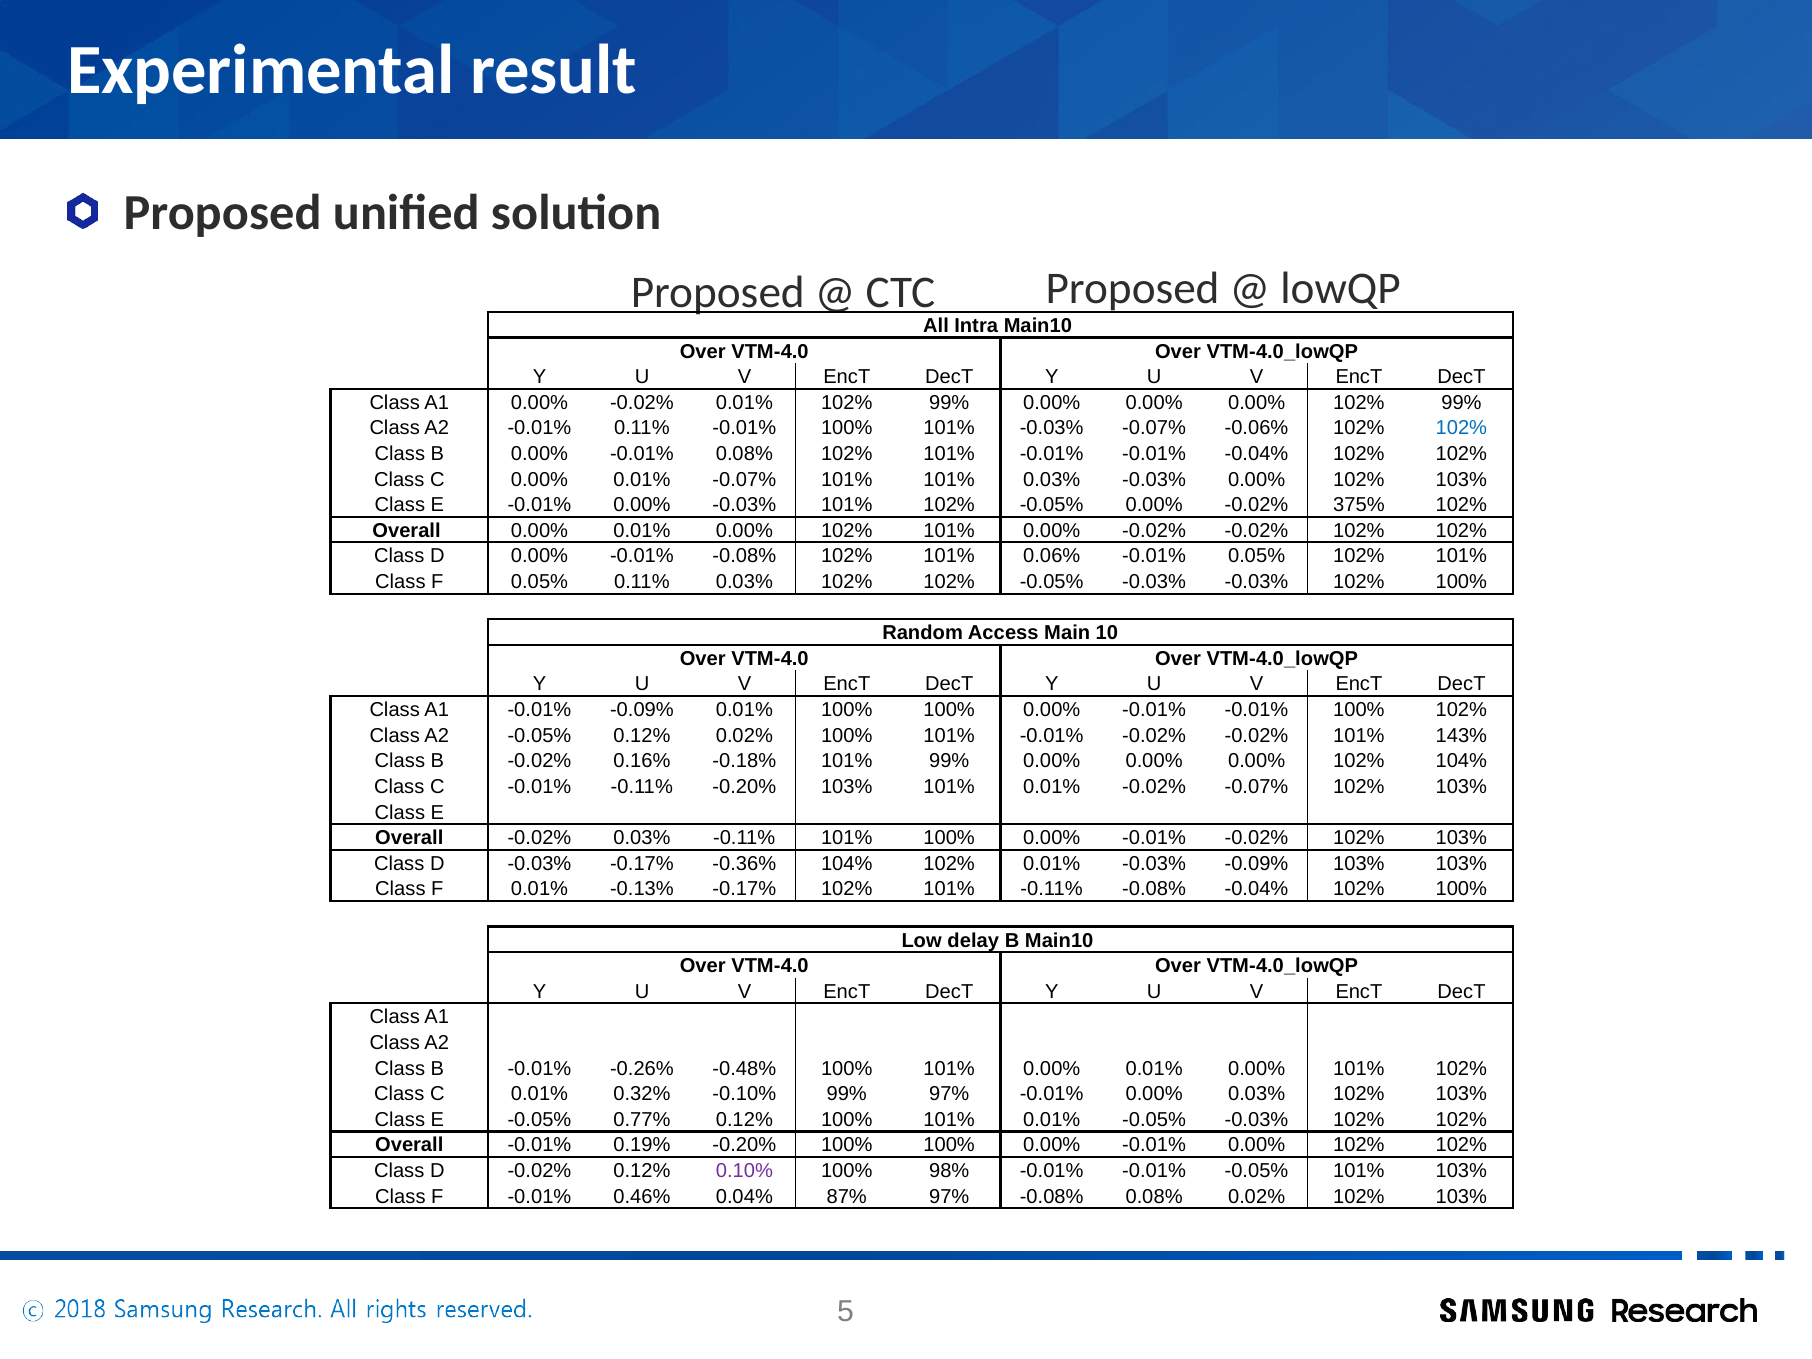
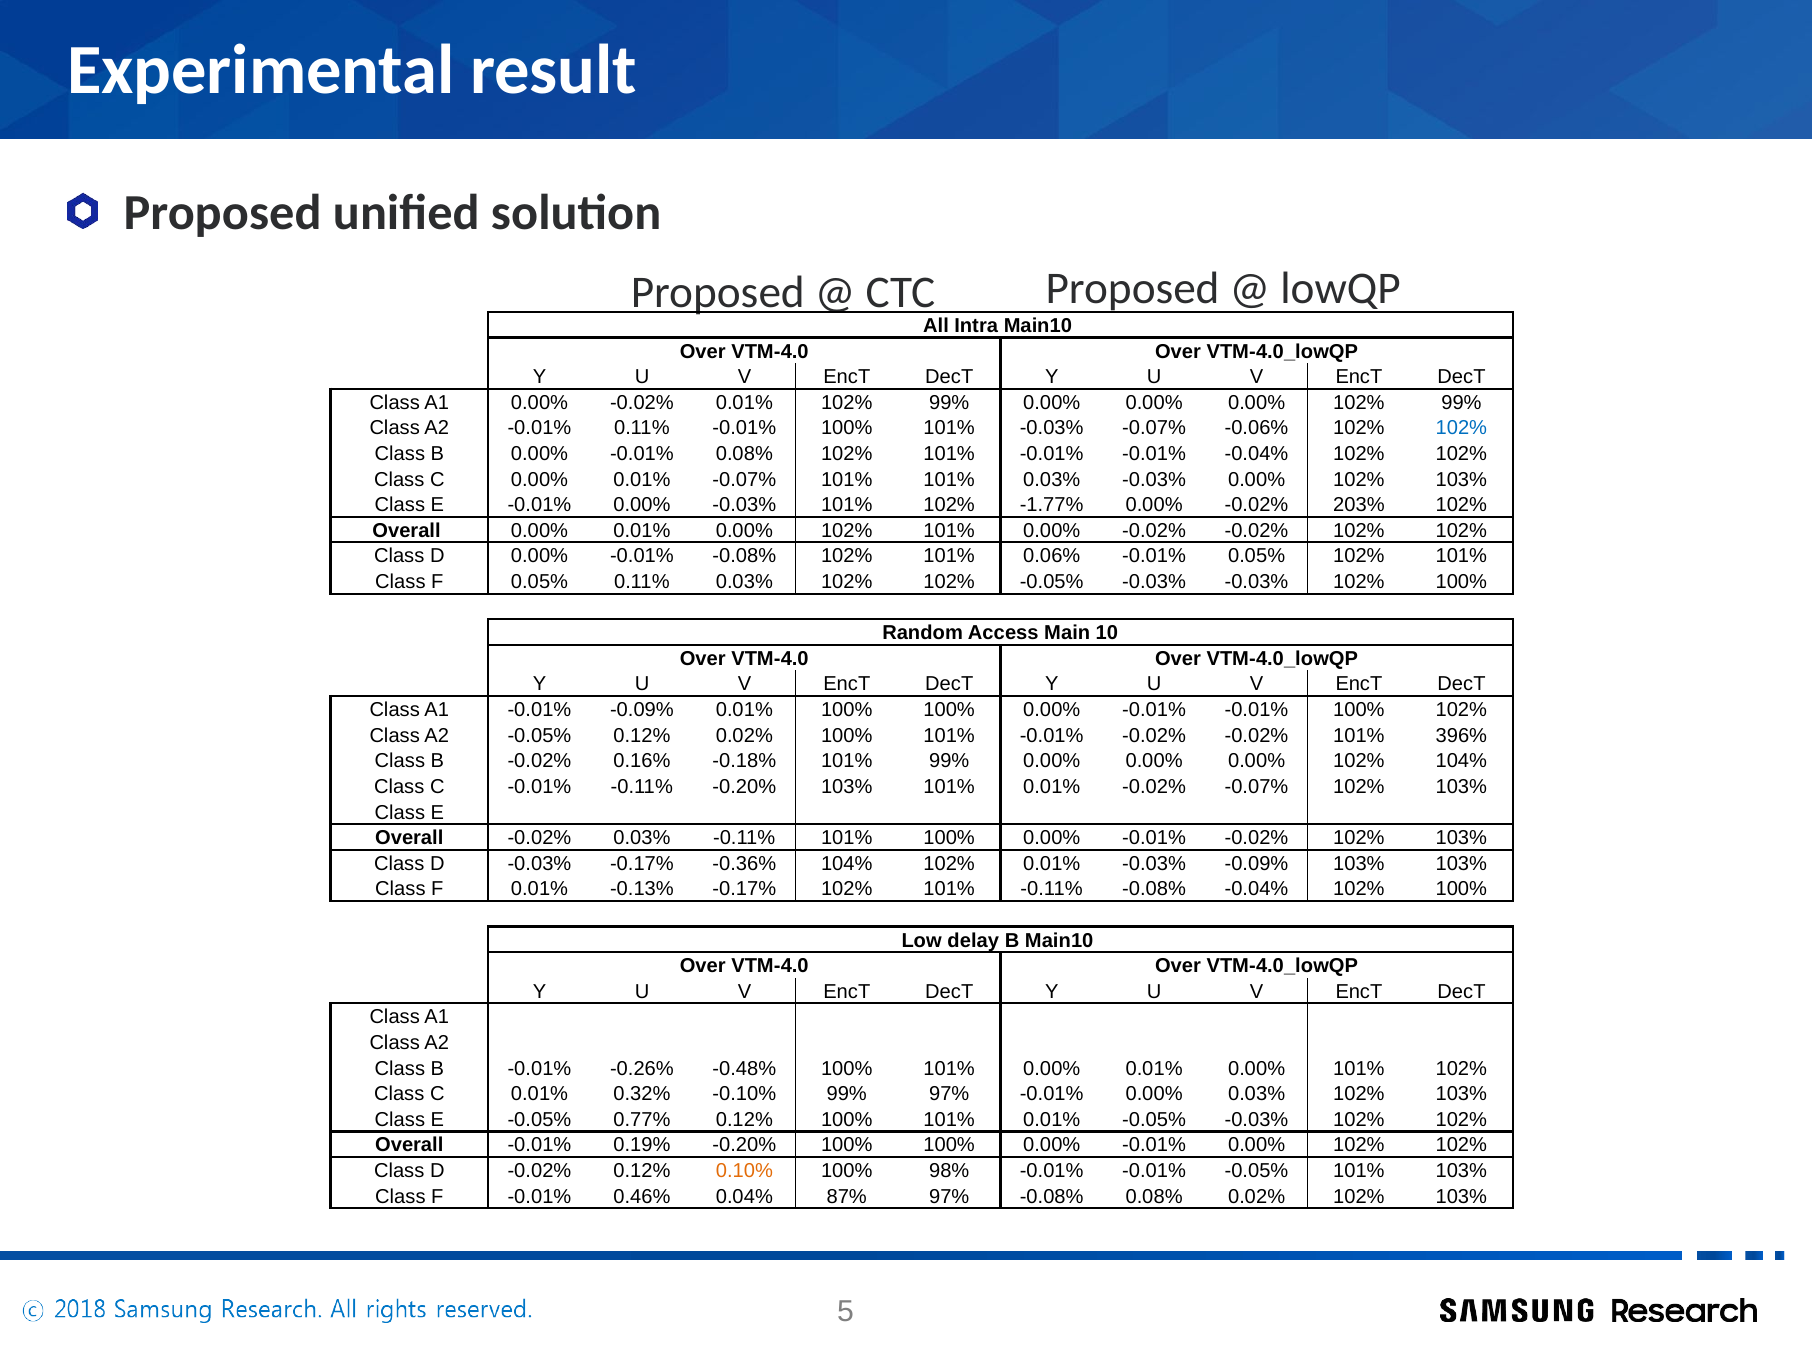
101% 102% -0.05%: -0.05% -> -1.77% (1052, 505)
375%: 375% -> 203% (1359, 505)
143%: 143% -> 396% (1461, 736)
0.10% colour: purple -> orange (744, 1171)
